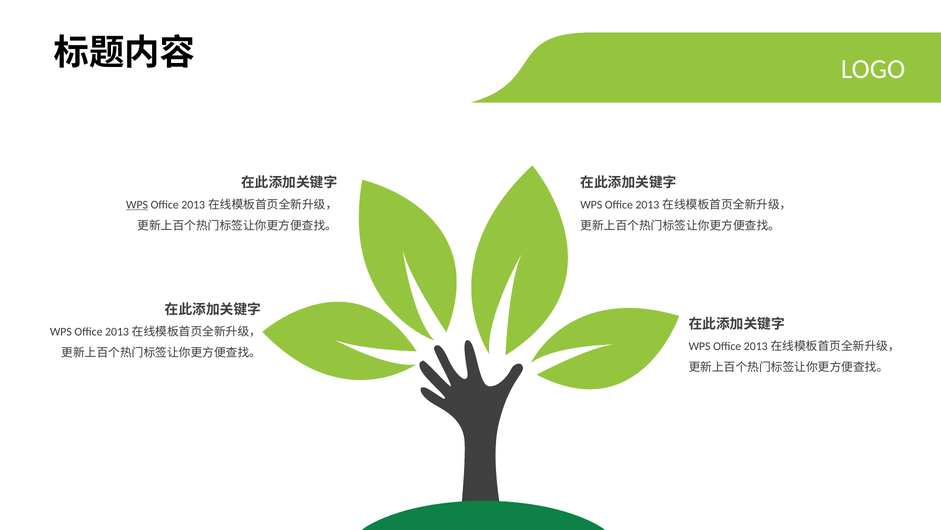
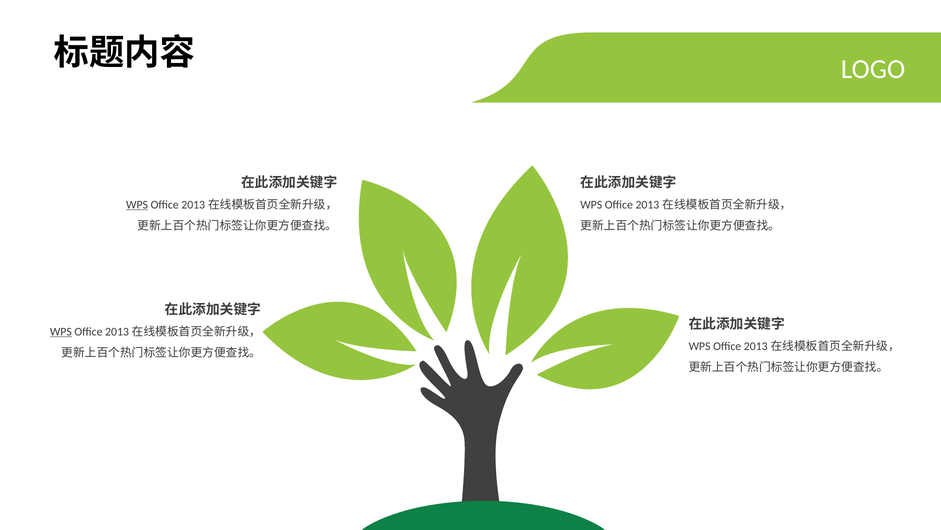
WPS underline: none -> present (61, 331)
